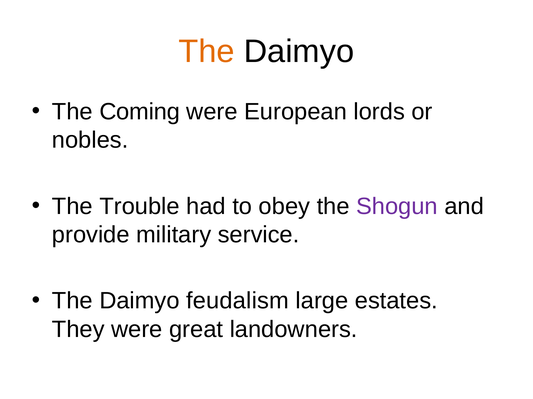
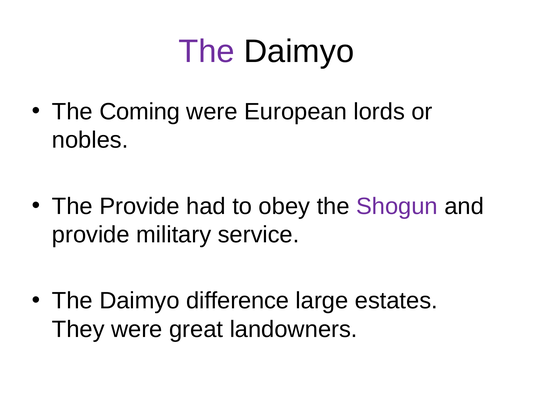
The colour: orange -> purple (207, 52)
The Trouble: Trouble -> Provide (139, 207)
feudalism: feudalism -> difference (238, 301)
